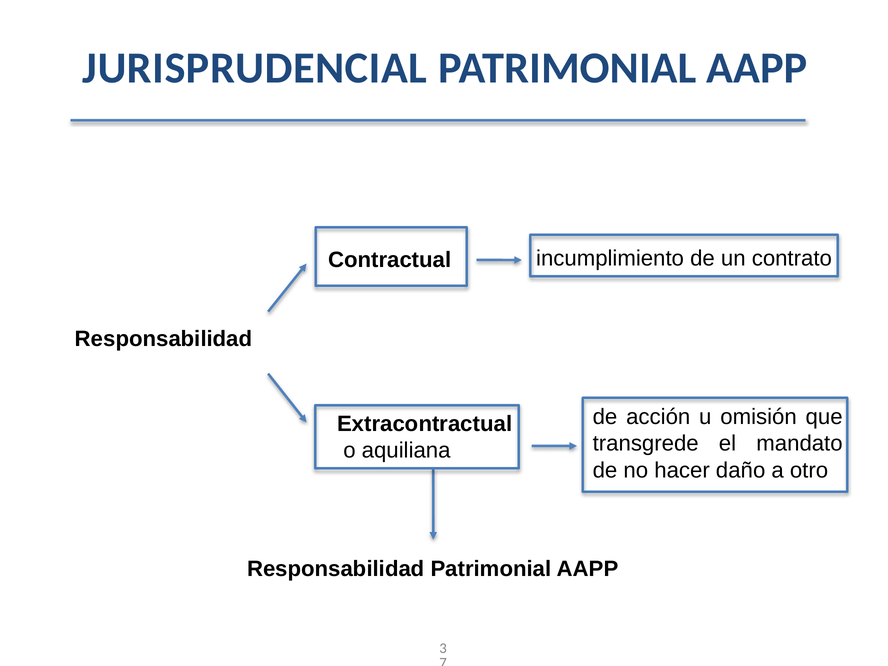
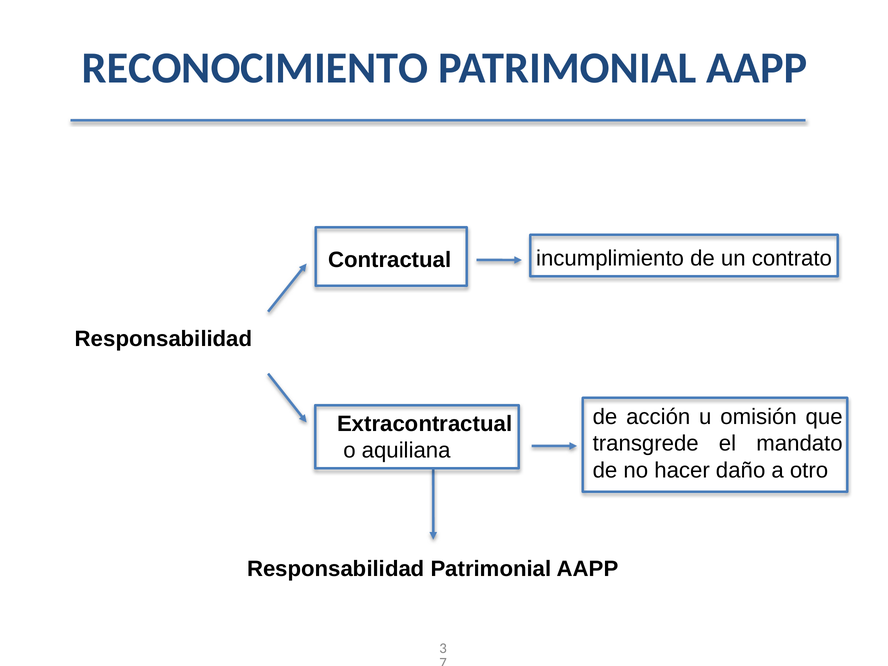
JURISPRUDENCIAL: JURISPRUDENCIAL -> RECONOCIMIENTO (255, 68)
